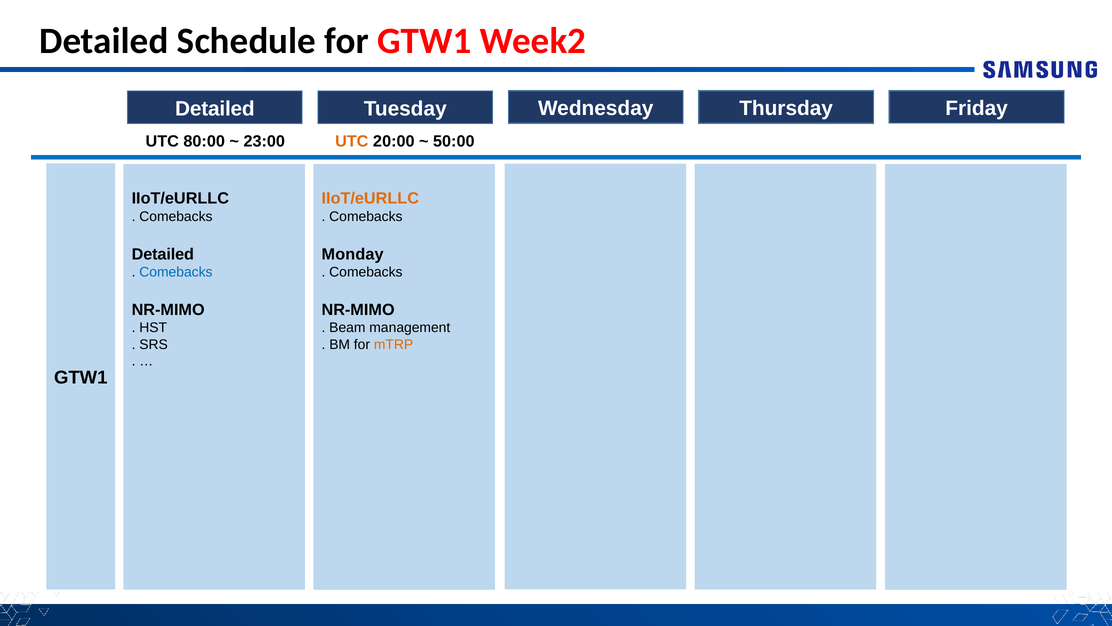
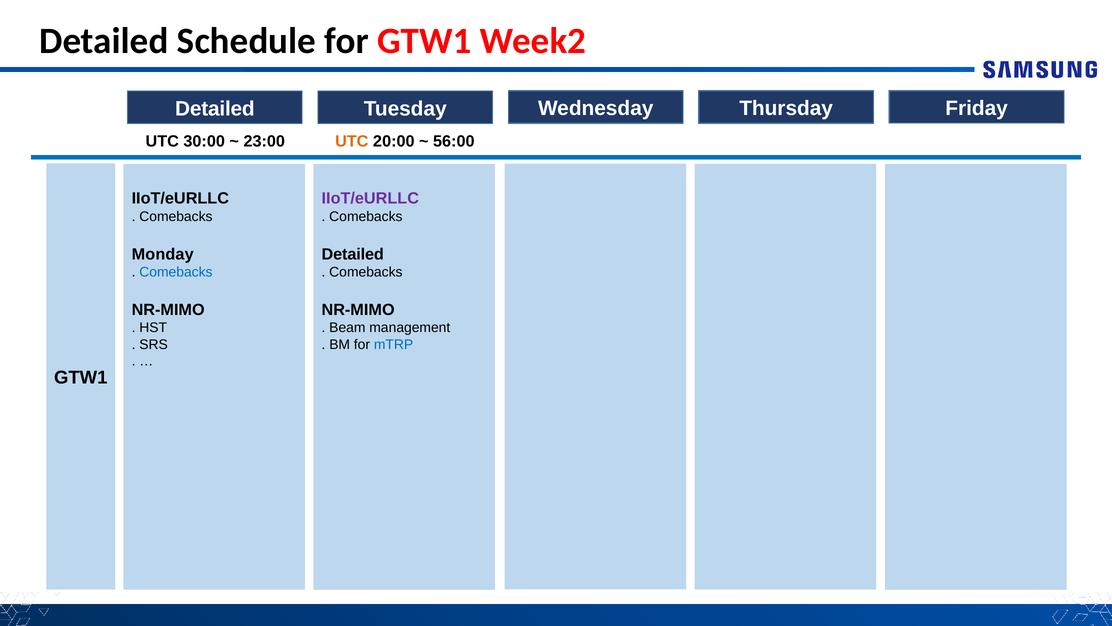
80:00: 80:00 -> 30:00 (204, 141)
50:00: 50:00 -> 56:00 (454, 141)
IIoT/eURLLC colour: orange -> purple (370, 198)
Detailed: Detailed -> Monday (163, 254)
Monday: Monday -> Detailed (353, 254)
mTRP colour: orange -> blue (394, 344)
